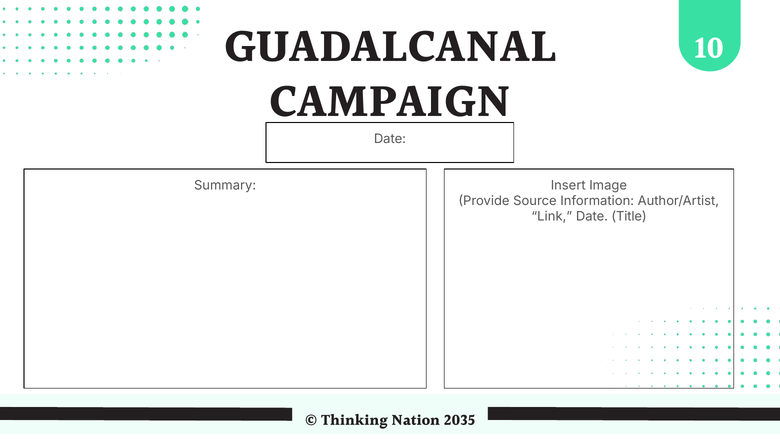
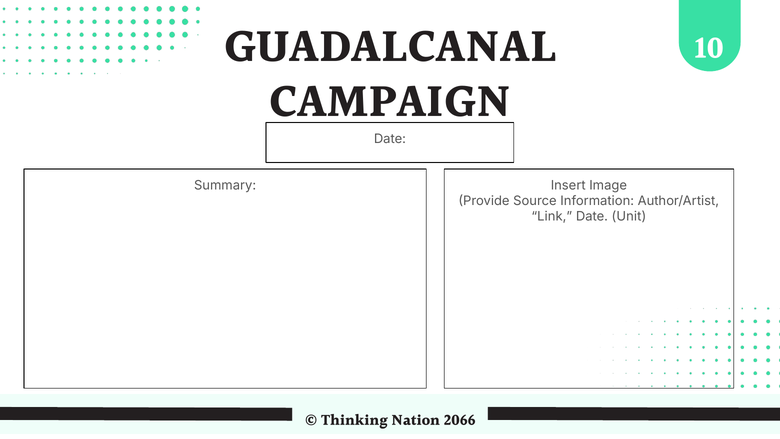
Title: Title -> Unit (629, 217)
2035: 2035 -> 2066 (460, 421)
